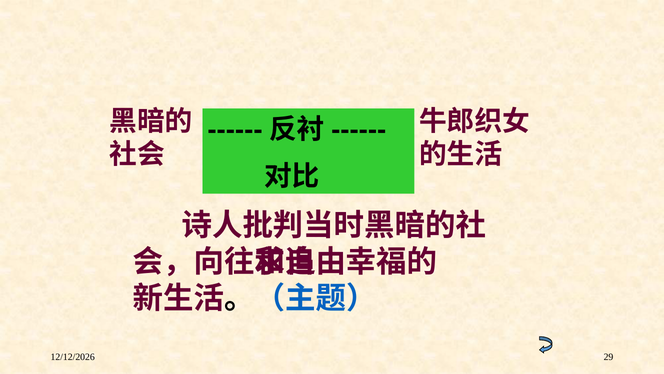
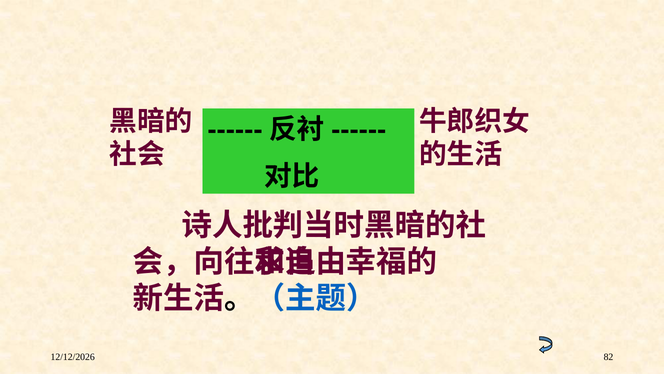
29: 29 -> 82 (608, 357)
